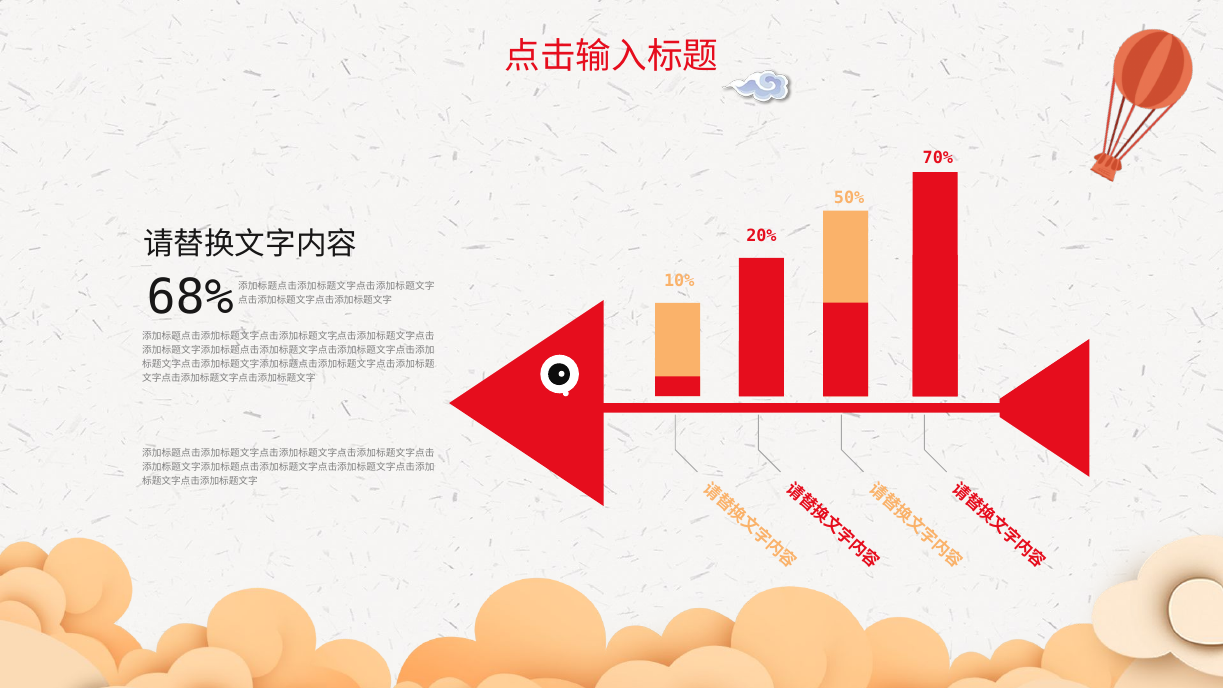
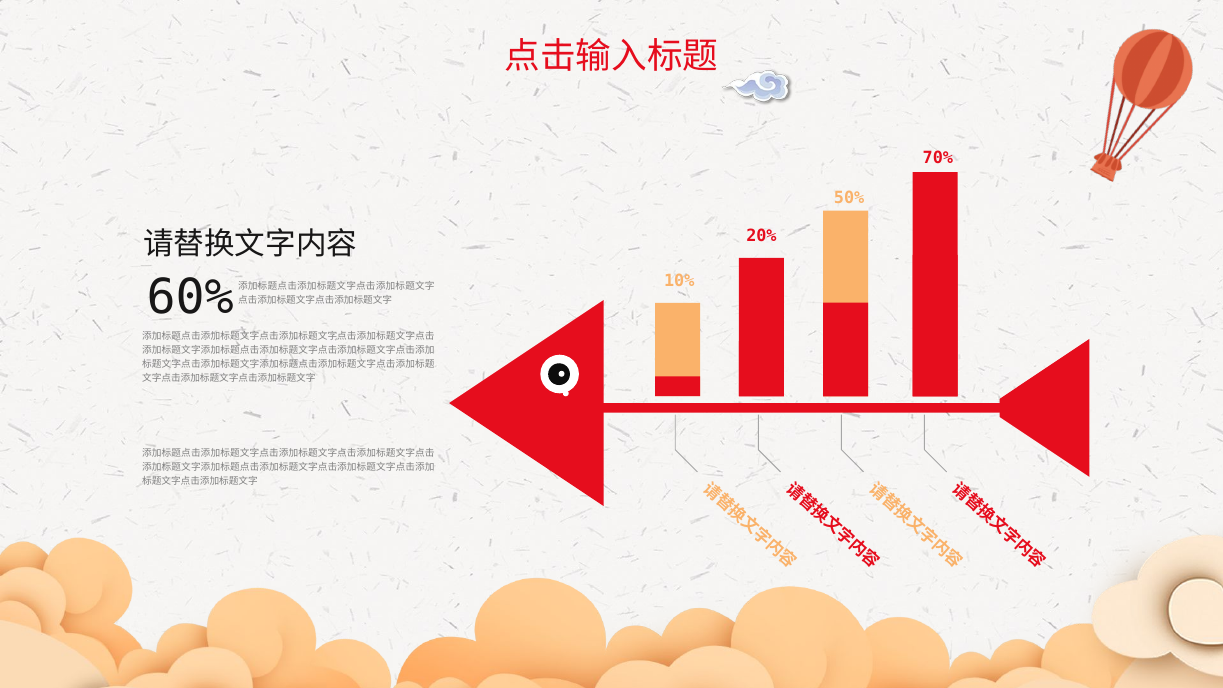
68%: 68% -> 60% (190, 297)
